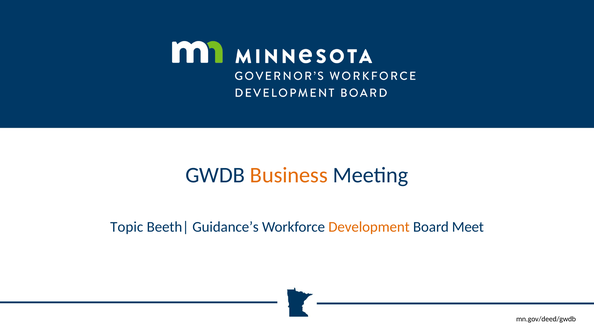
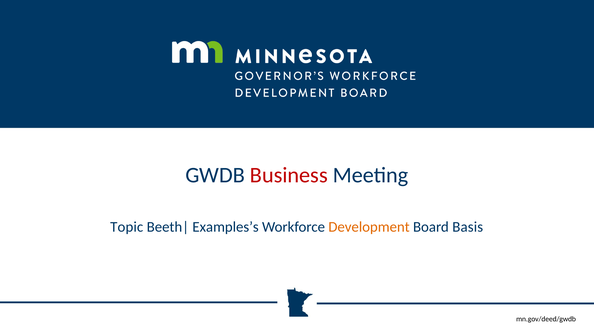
Business colour: orange -> red (289, 175)
Guidance’s: Guidance’s -> Examples’s (226, 227)
Meet: Meet -> Basis (468, 227)
